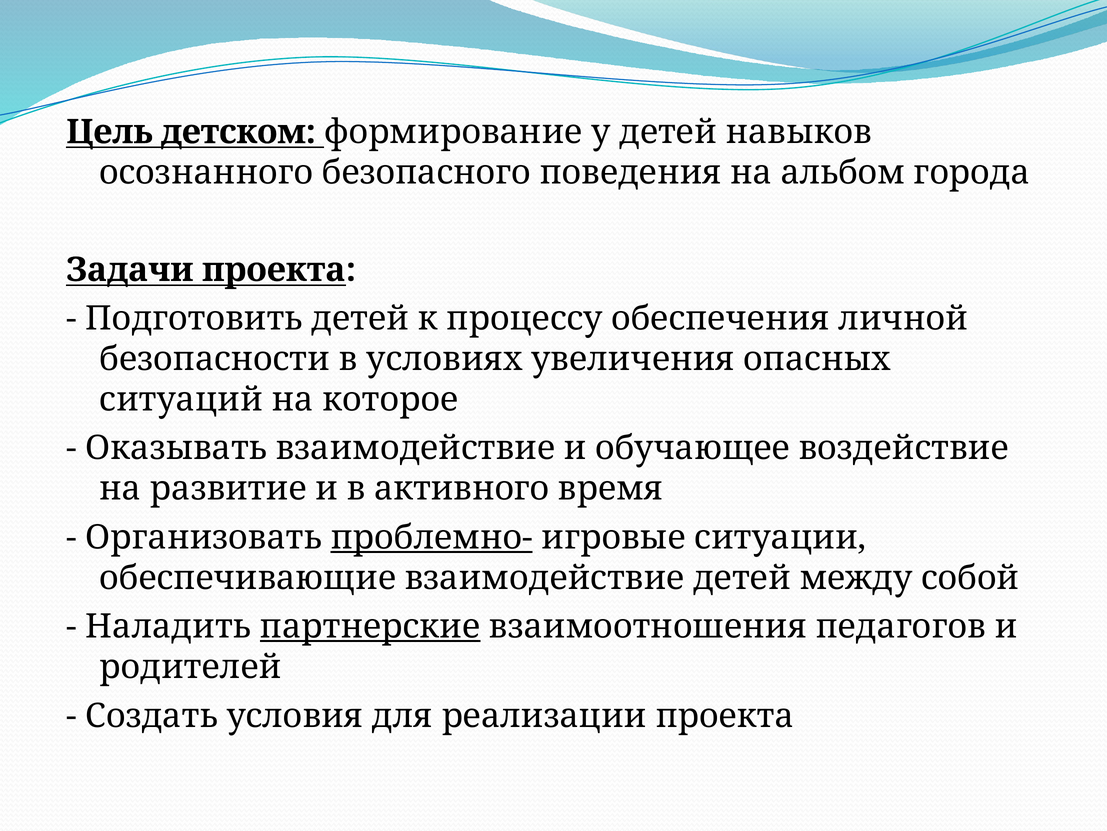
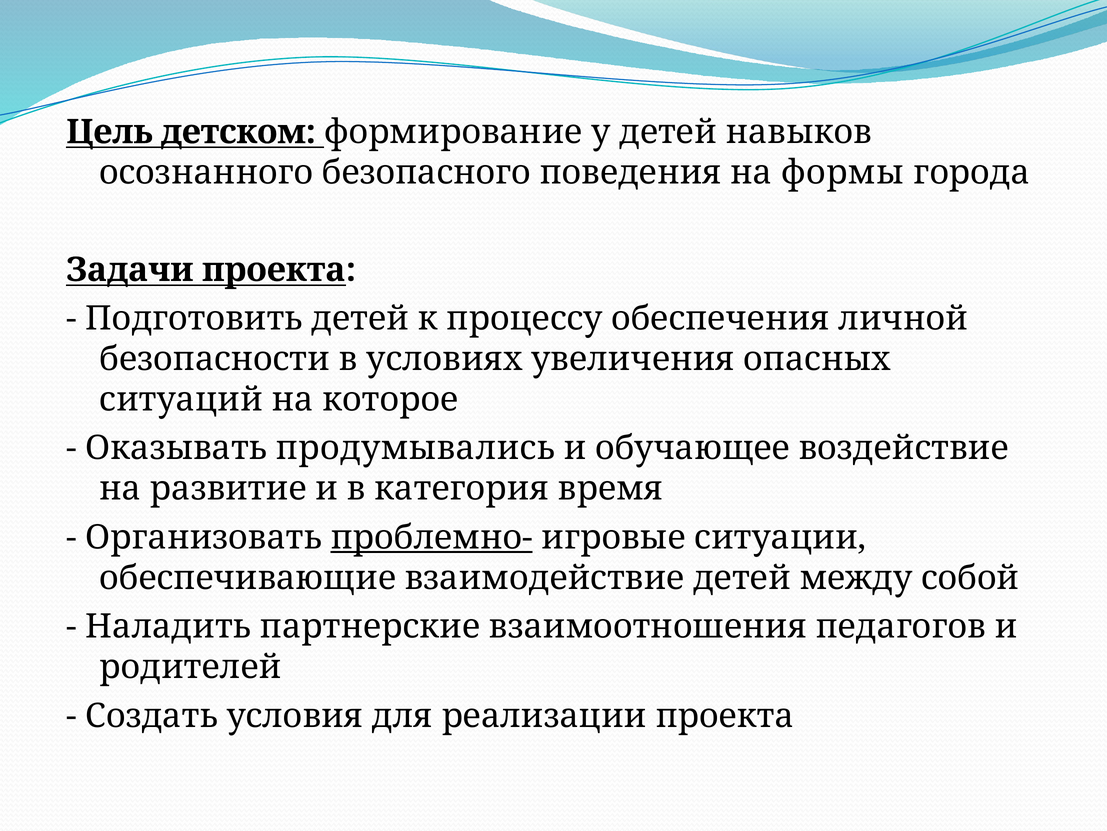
альбом: альбом -> формы (843, 172)
Оказывать взаимодействие: взаимодействие -> продумывались (415, 448)
активного: активного -> категория (462, 488)
партнерские underline: present -> none (370, 626)
